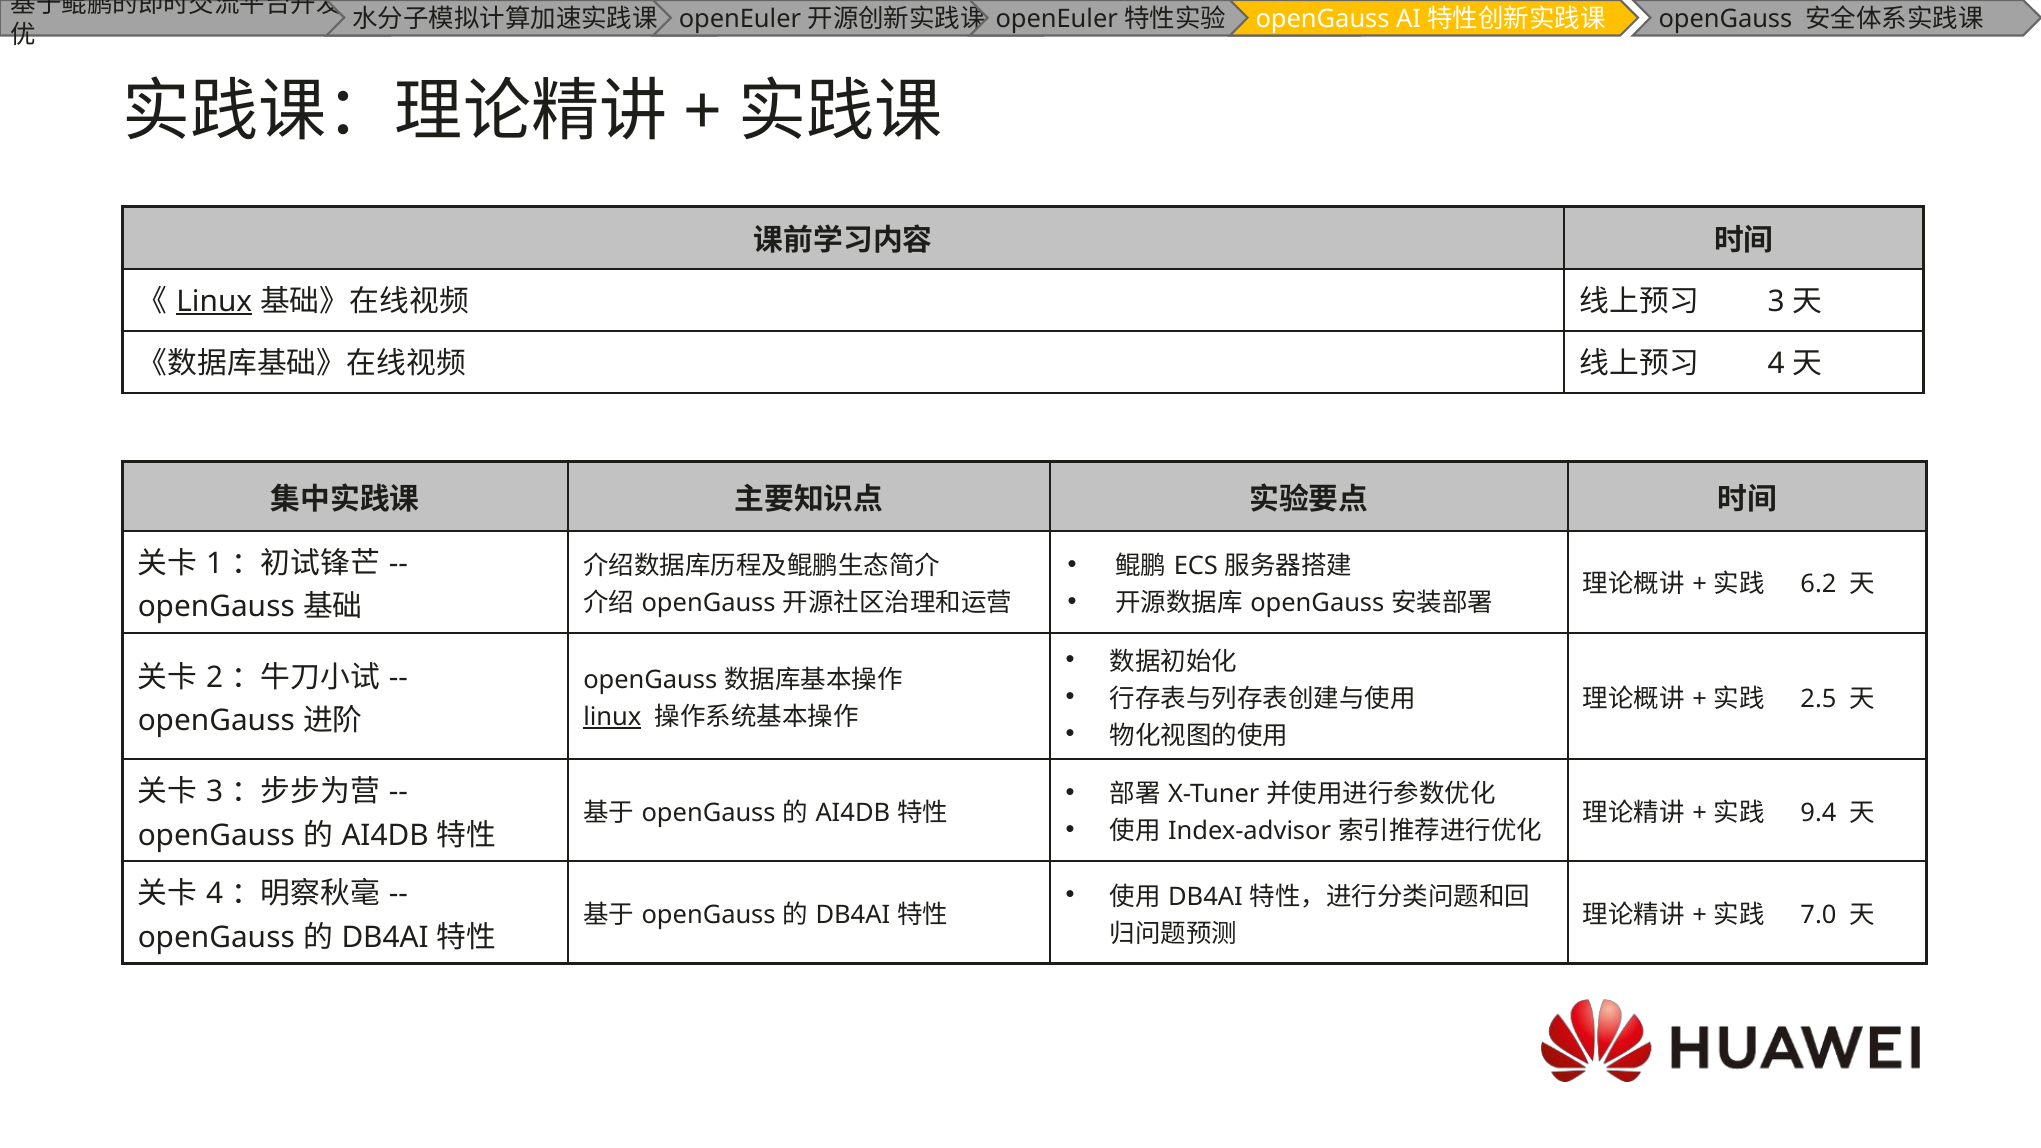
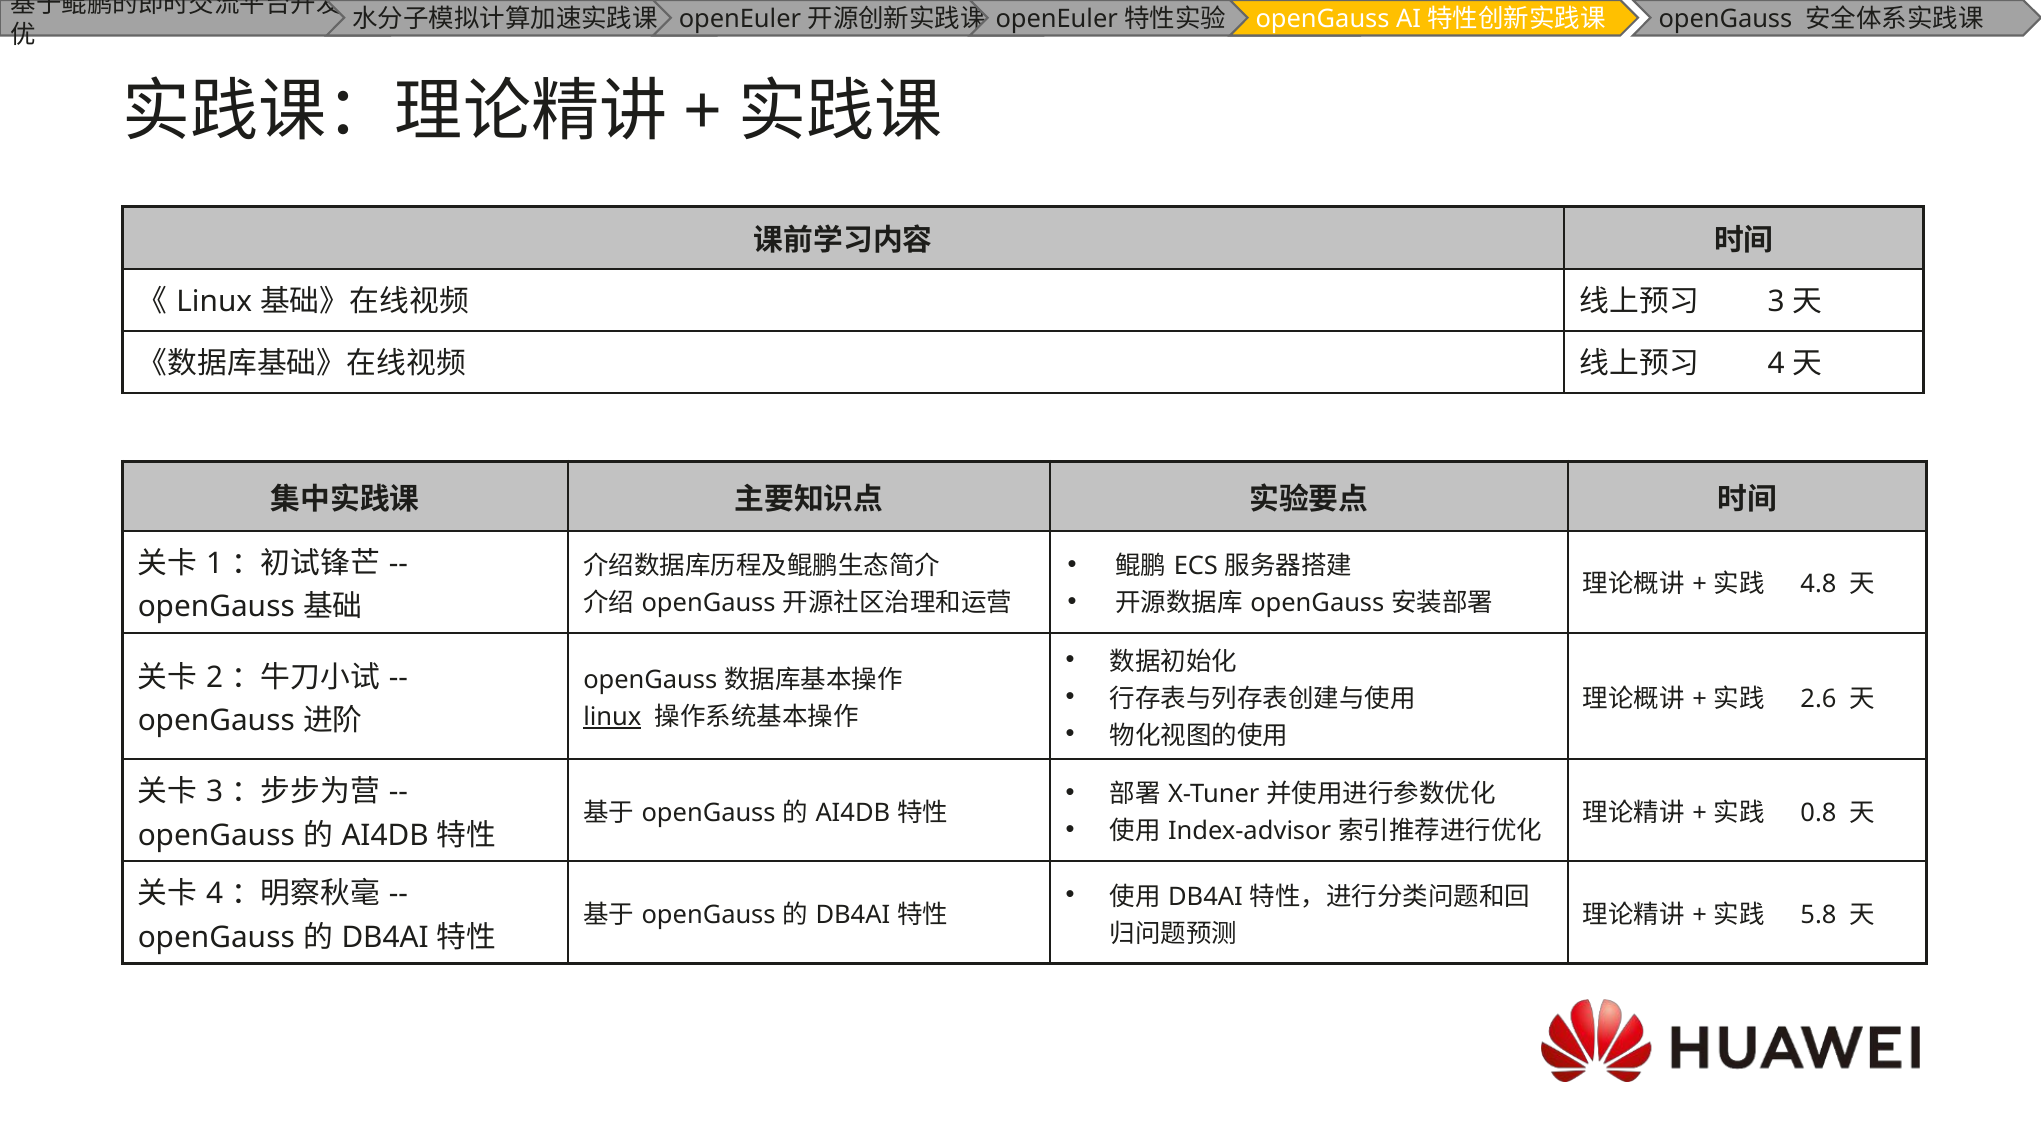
Linux underline: present -> none (214, 301)
6.2: 6.2 -> 4.8 (1818, 584)
2.5: 2.5 -> 2.6 (1818, 698)
9.4: 9.4 -> 0.8 (1818, 813)
7.0: 7.0 -> 5.8 (1818, 915)
